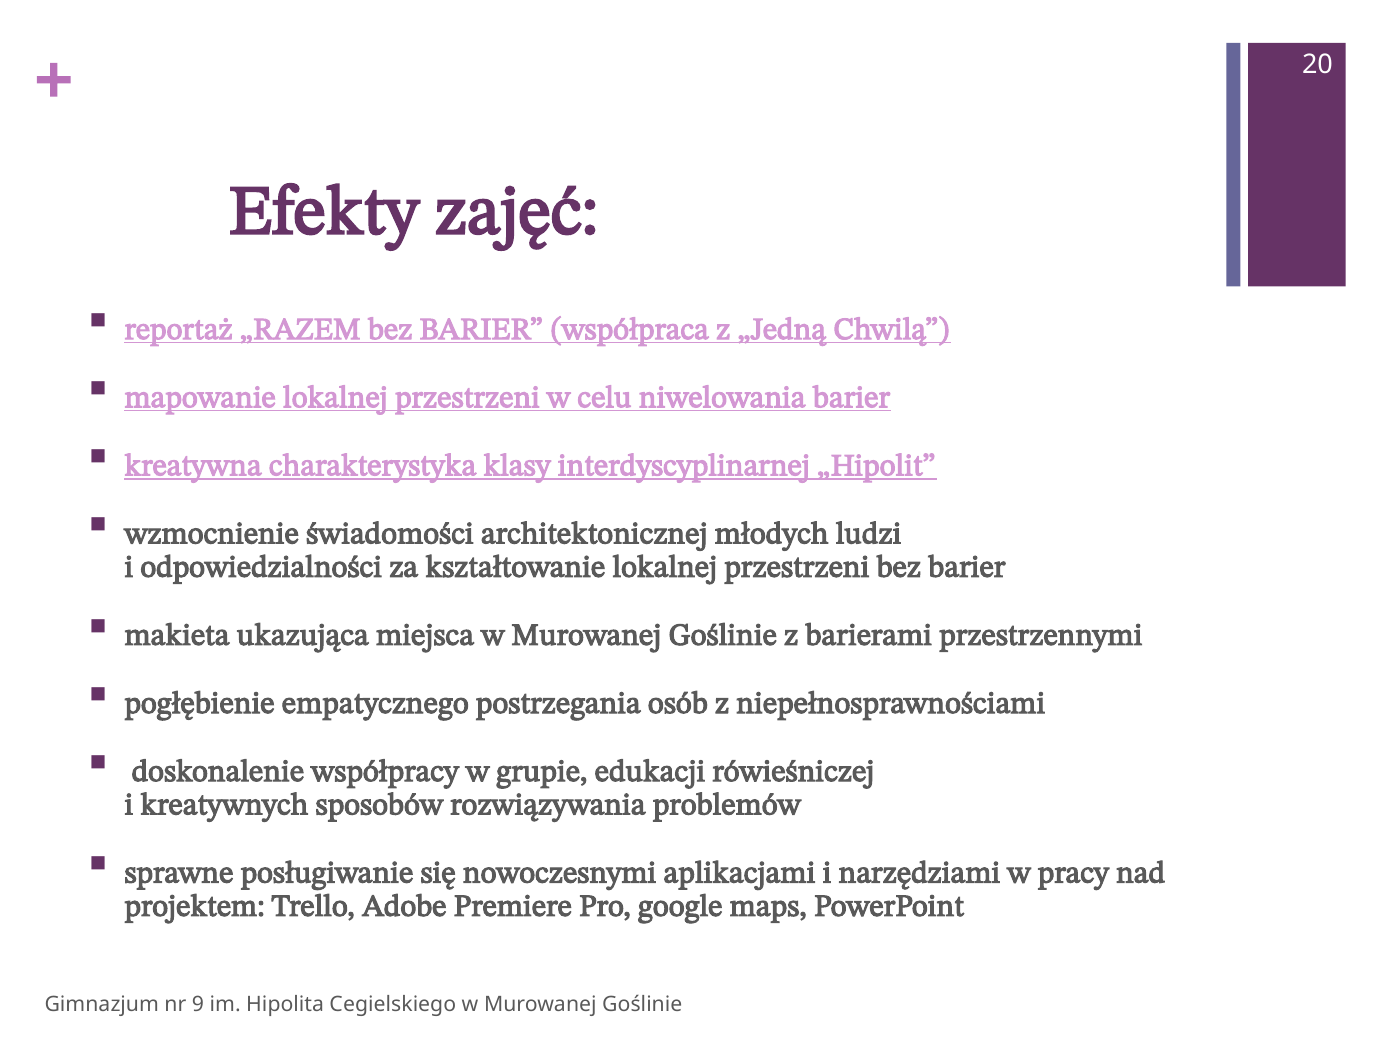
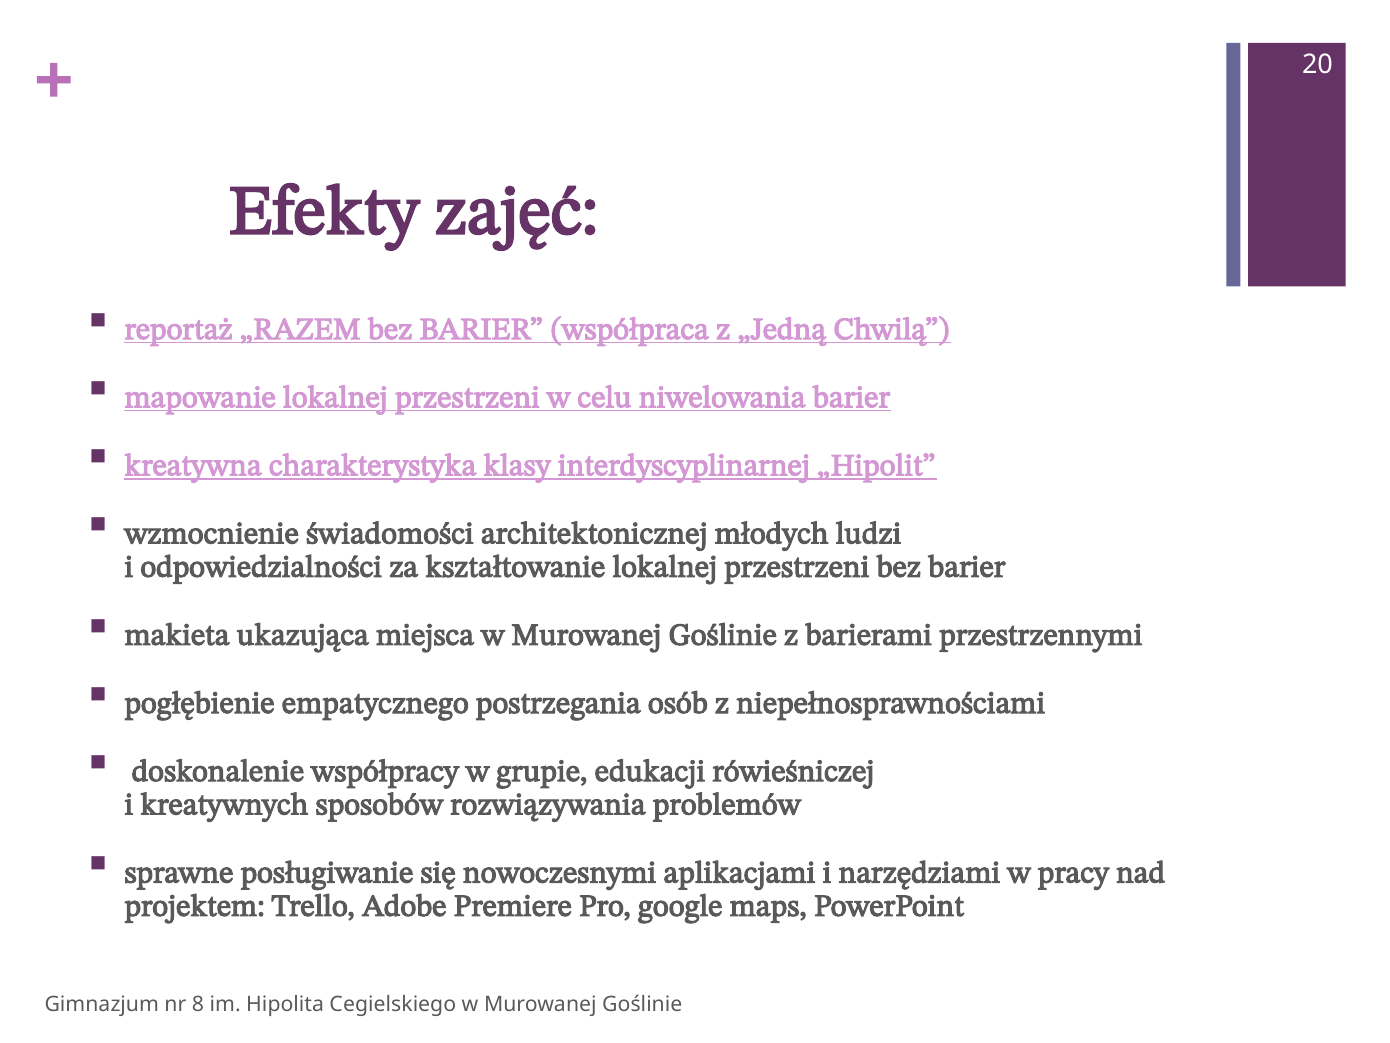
9: 9 -> 8 (198, 1004)
